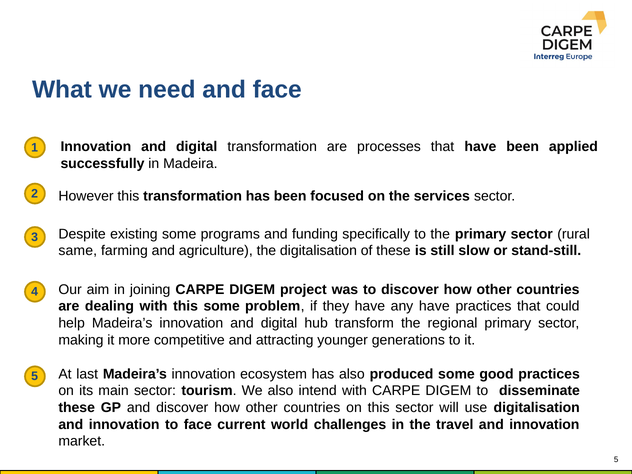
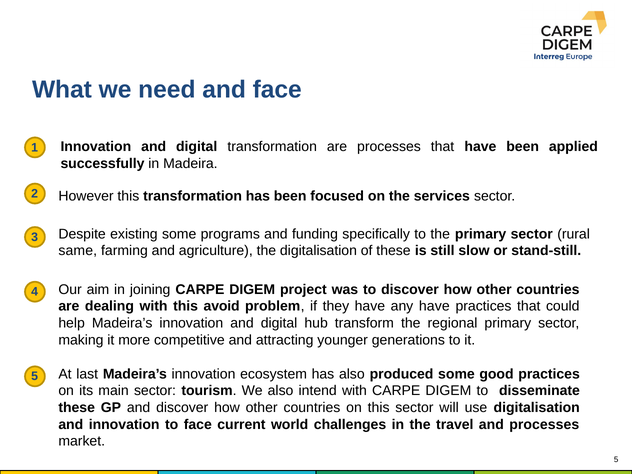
this some: some -> avoid (222, 306)
travel and innovation: innovation -> processes (544, 424)
